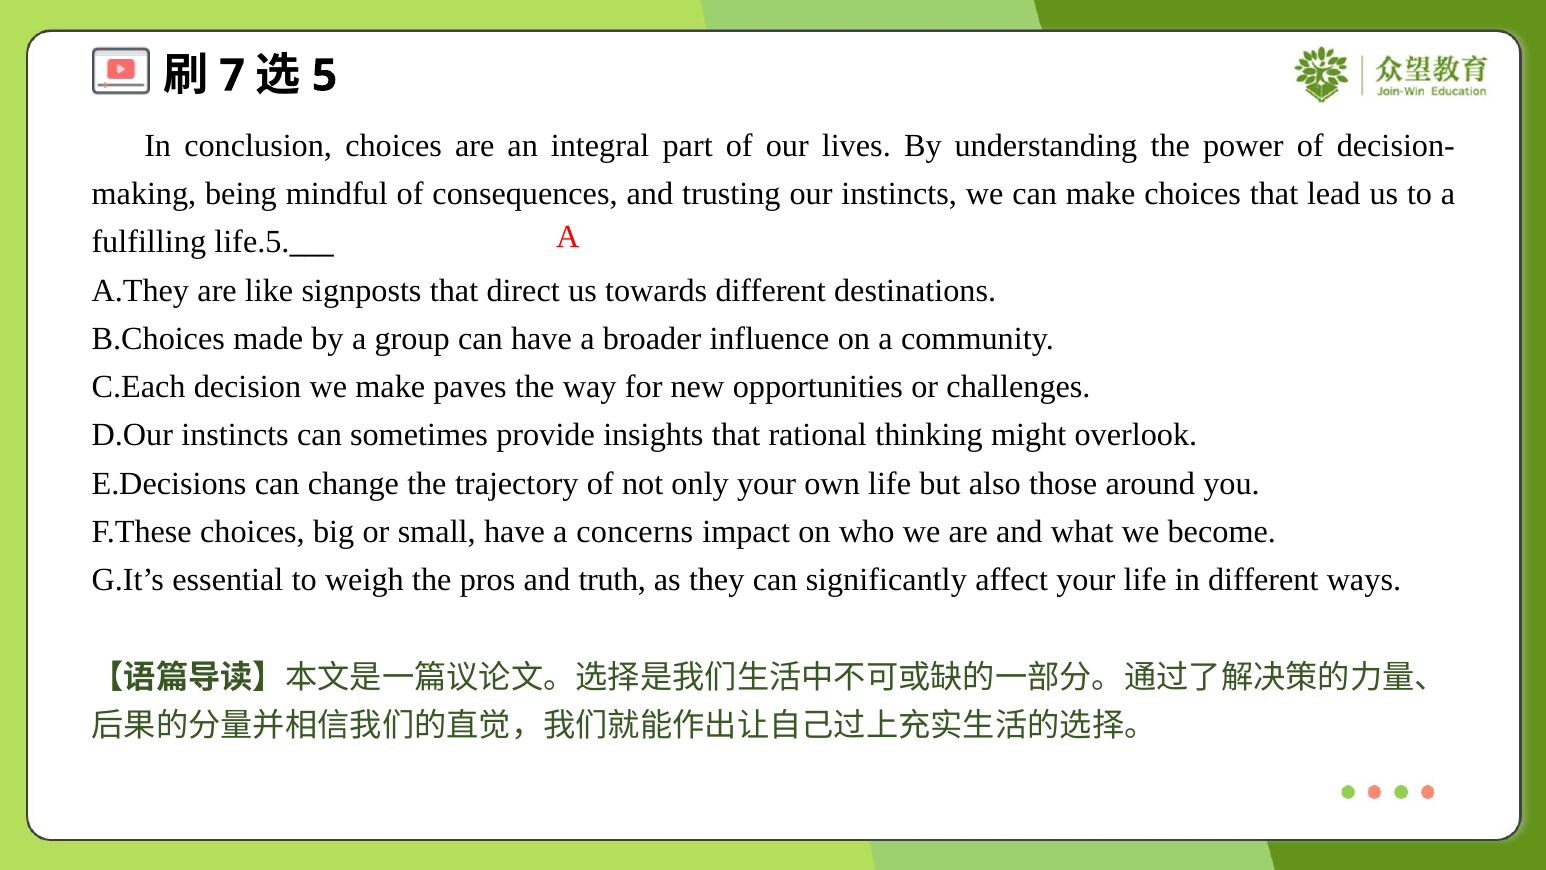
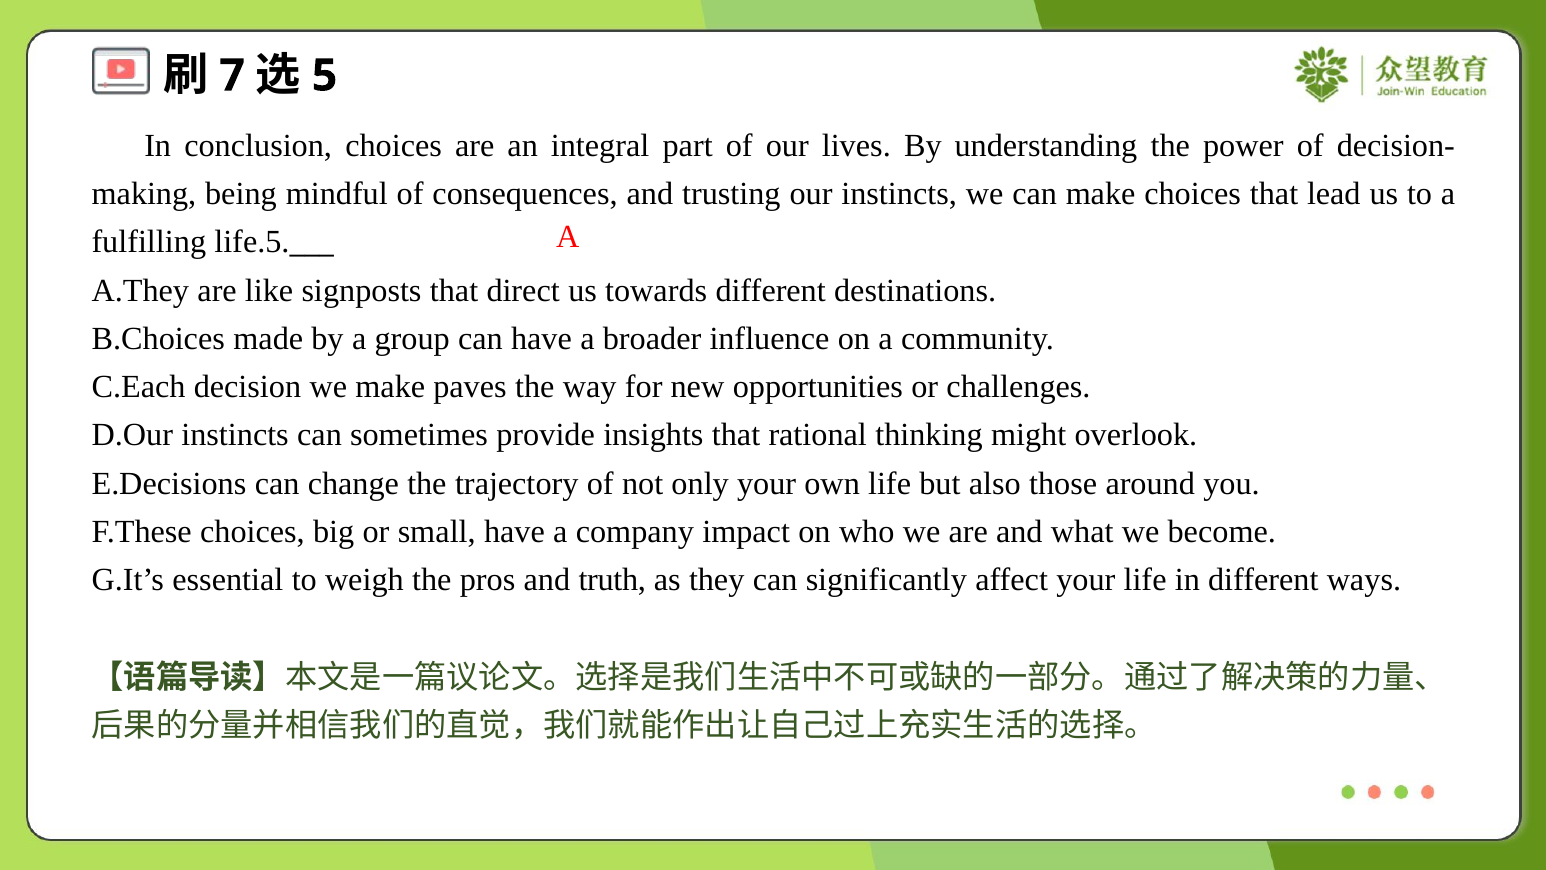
concerns: concerns -> company (635, 532)
